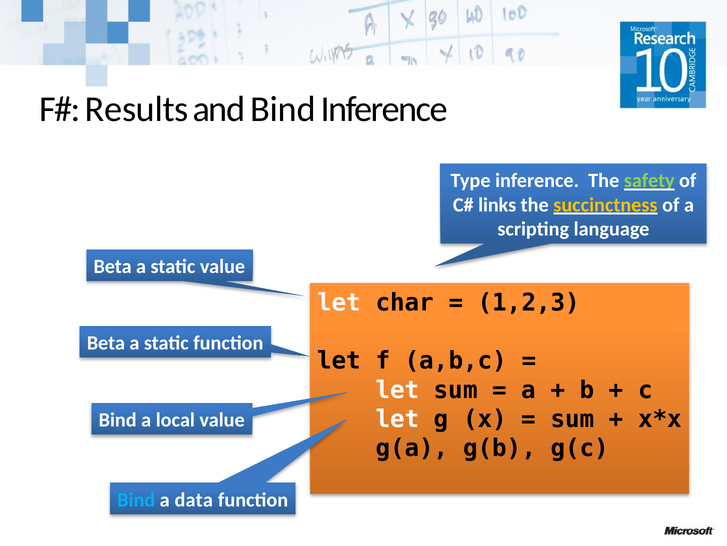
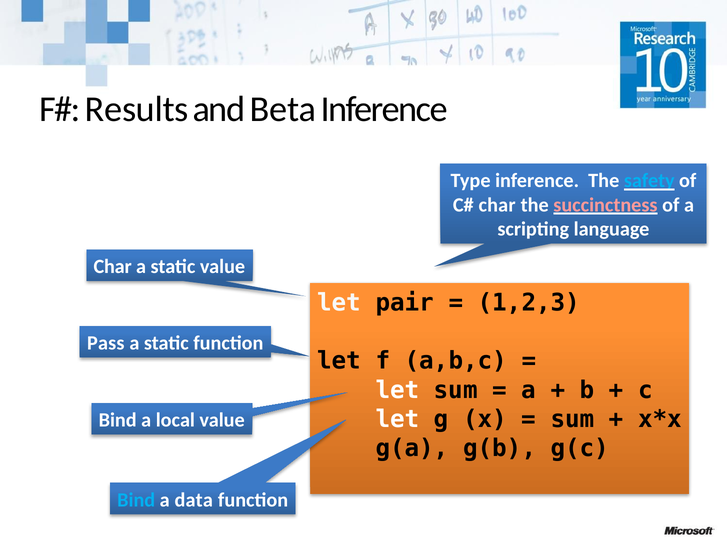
and Bind: Bind -> Beta (283, 109)
safety colour: light green -> light blue (649, 180)
links: links -> char (497, 205)
succinctness colour: yellow -> pink (605, 205)
Beta: Beta -> Char (113, 266)
char: char -> pair (405, 302)
Beta: Beta -> Pass (106, 343)
